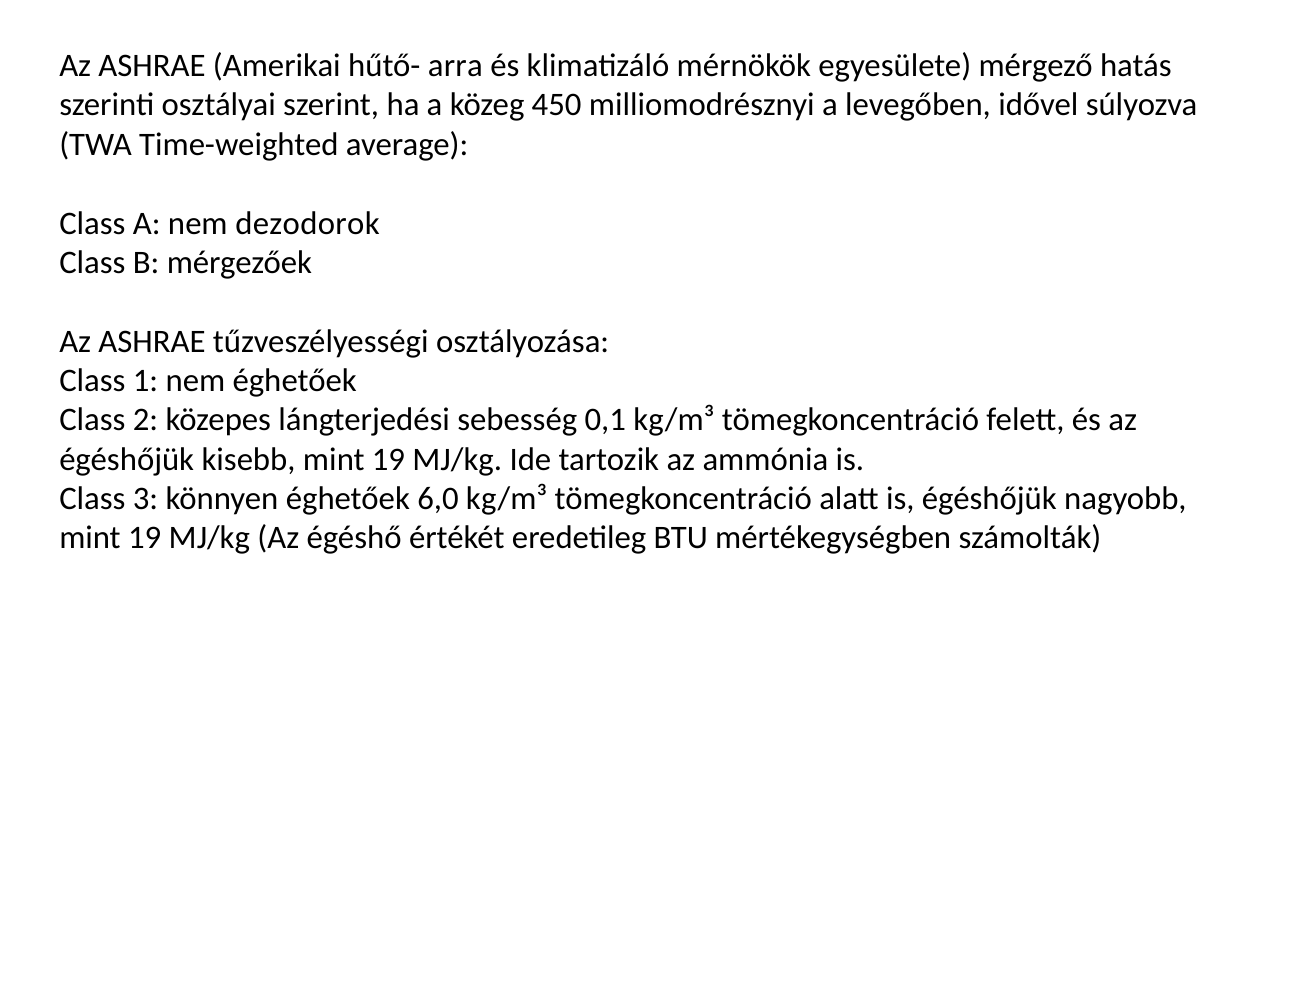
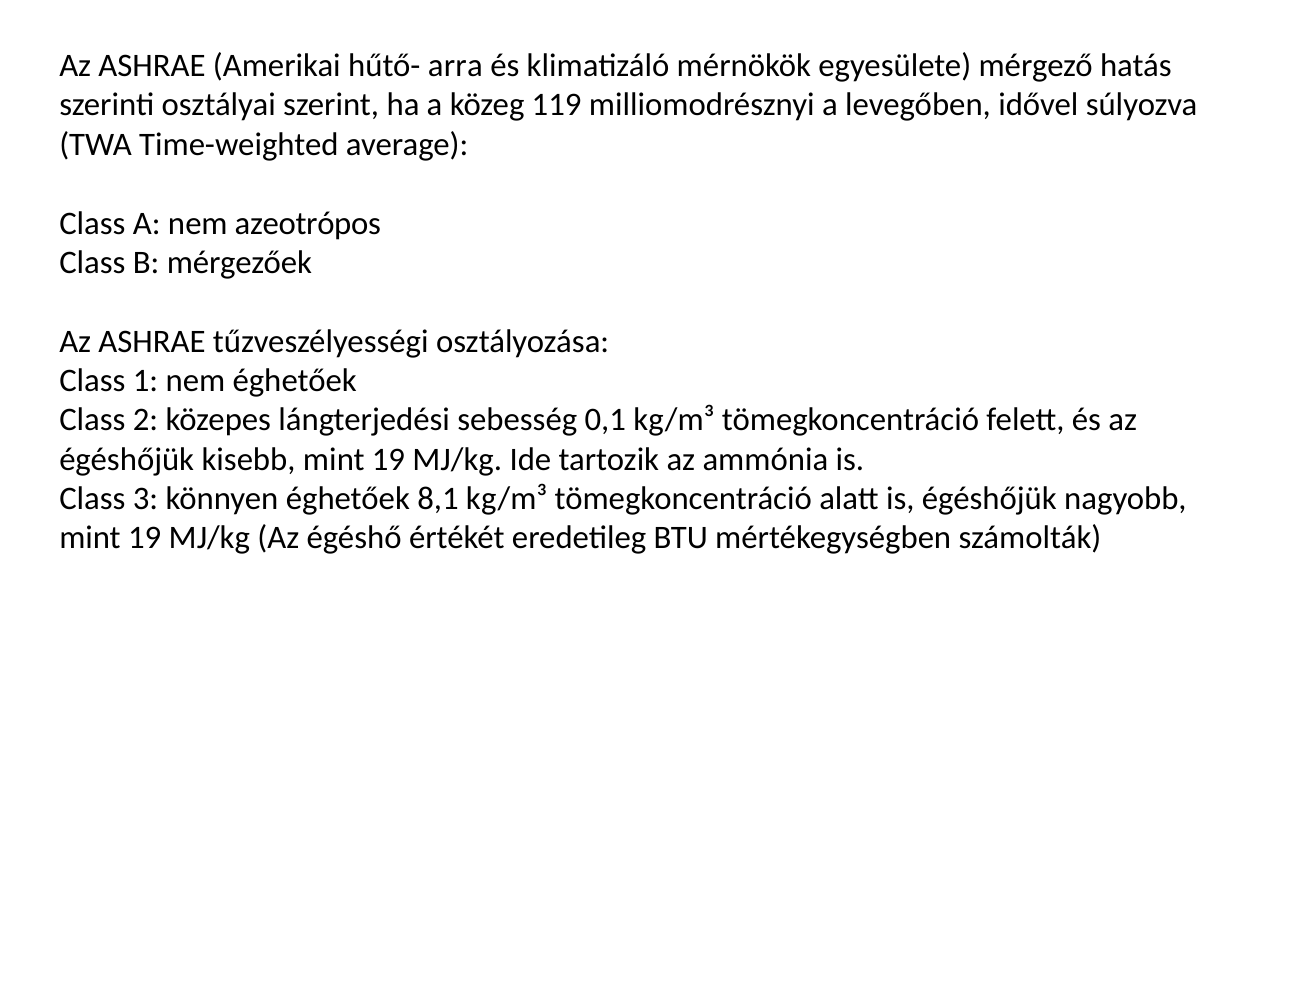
450: 450 -> 119 (557, 105)
dezodorok: dezodorok -> azeotrópos (308, 223)
6,0: 6,0 -> 8,1 (438, 498)
